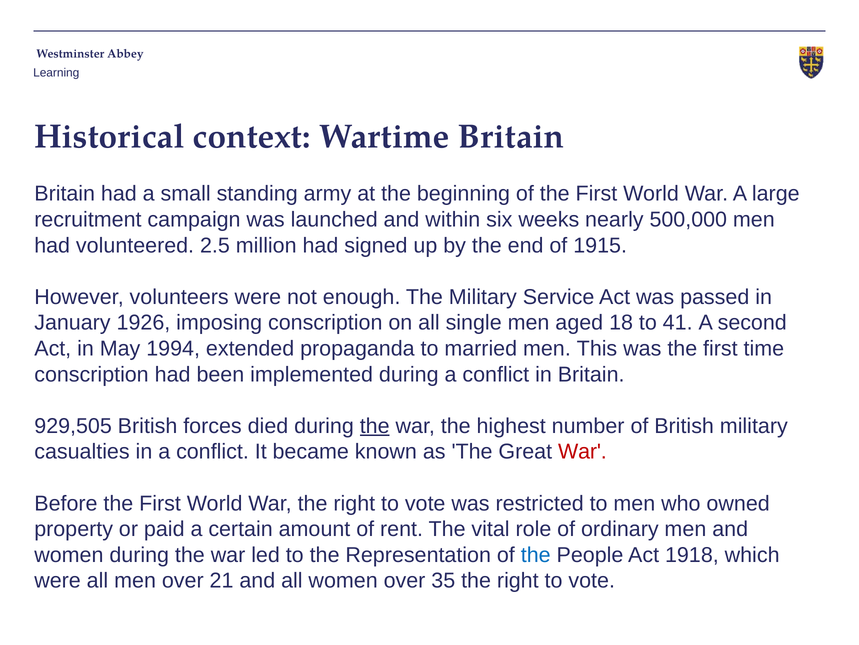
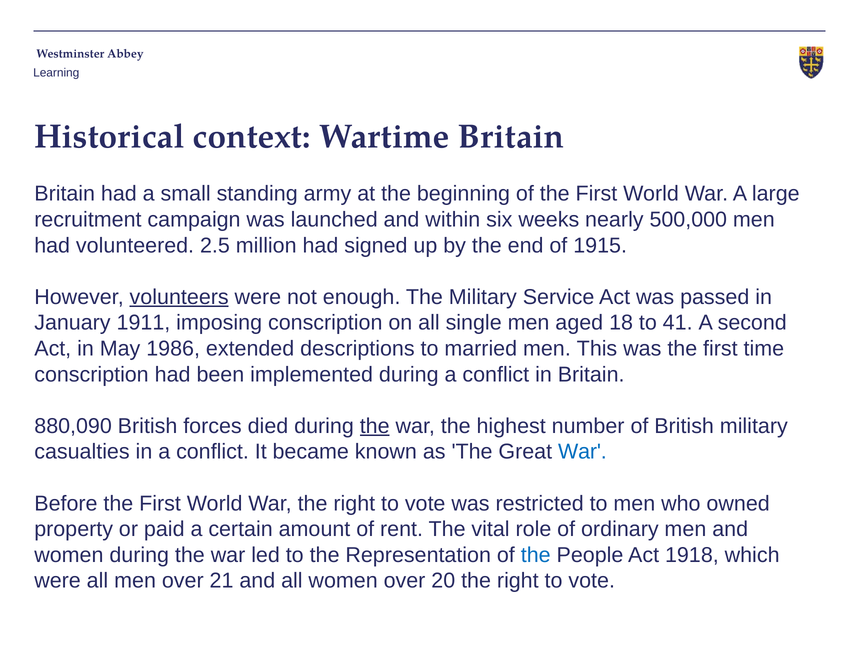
volunteers underline: none -> present (179, 297)
1926: 1926 -> 1911 (143, 322)
1994: 1994 -> 1986 (173, 348)
propaganda: propaganda -> descriptions (357, 348)
929,505: 929,505 -> 880,090 (73, 426)
War colour: red -> blue (582, 451)
35: 35 -> 20 (443, 580)
